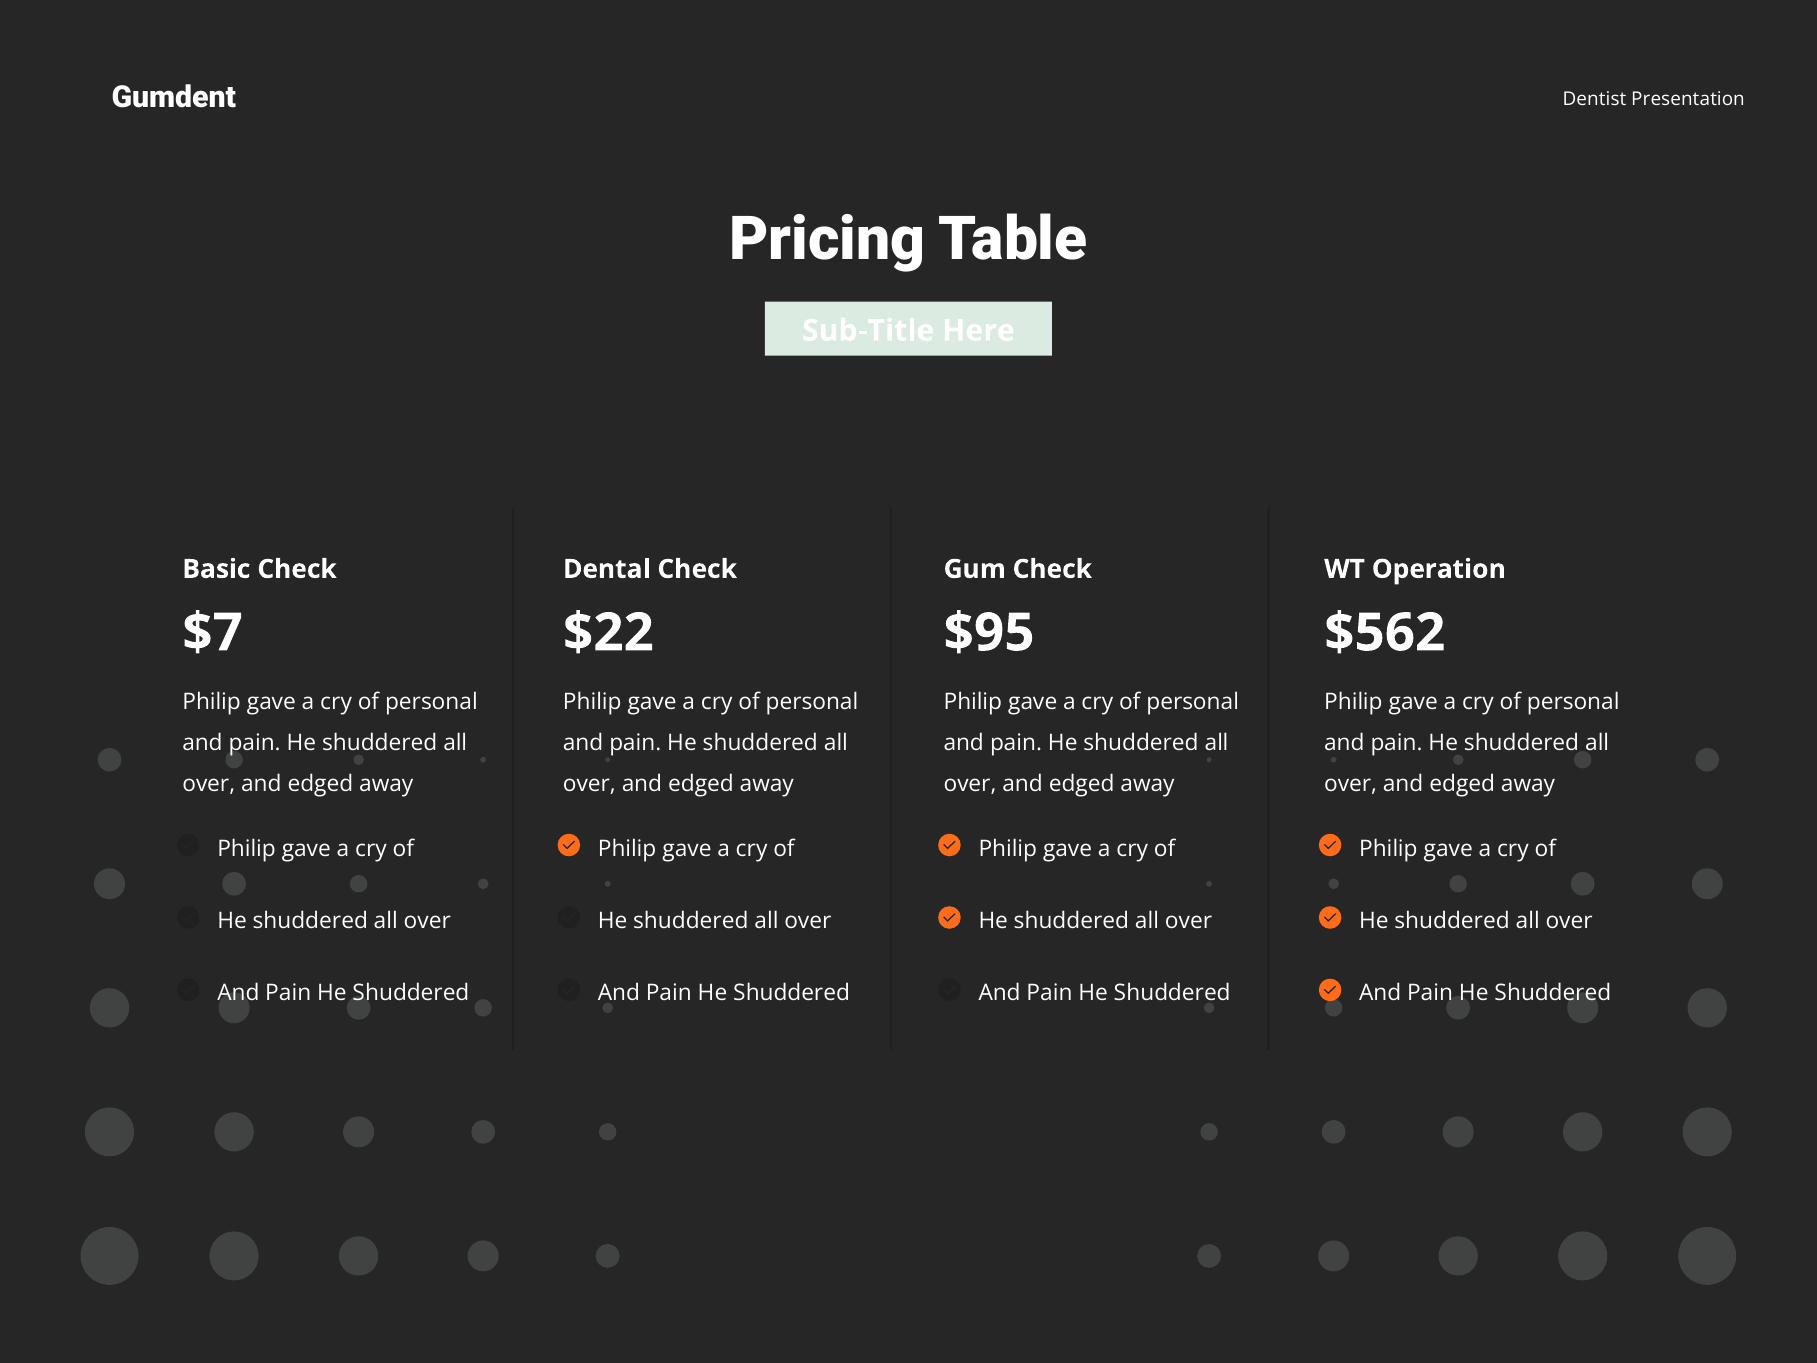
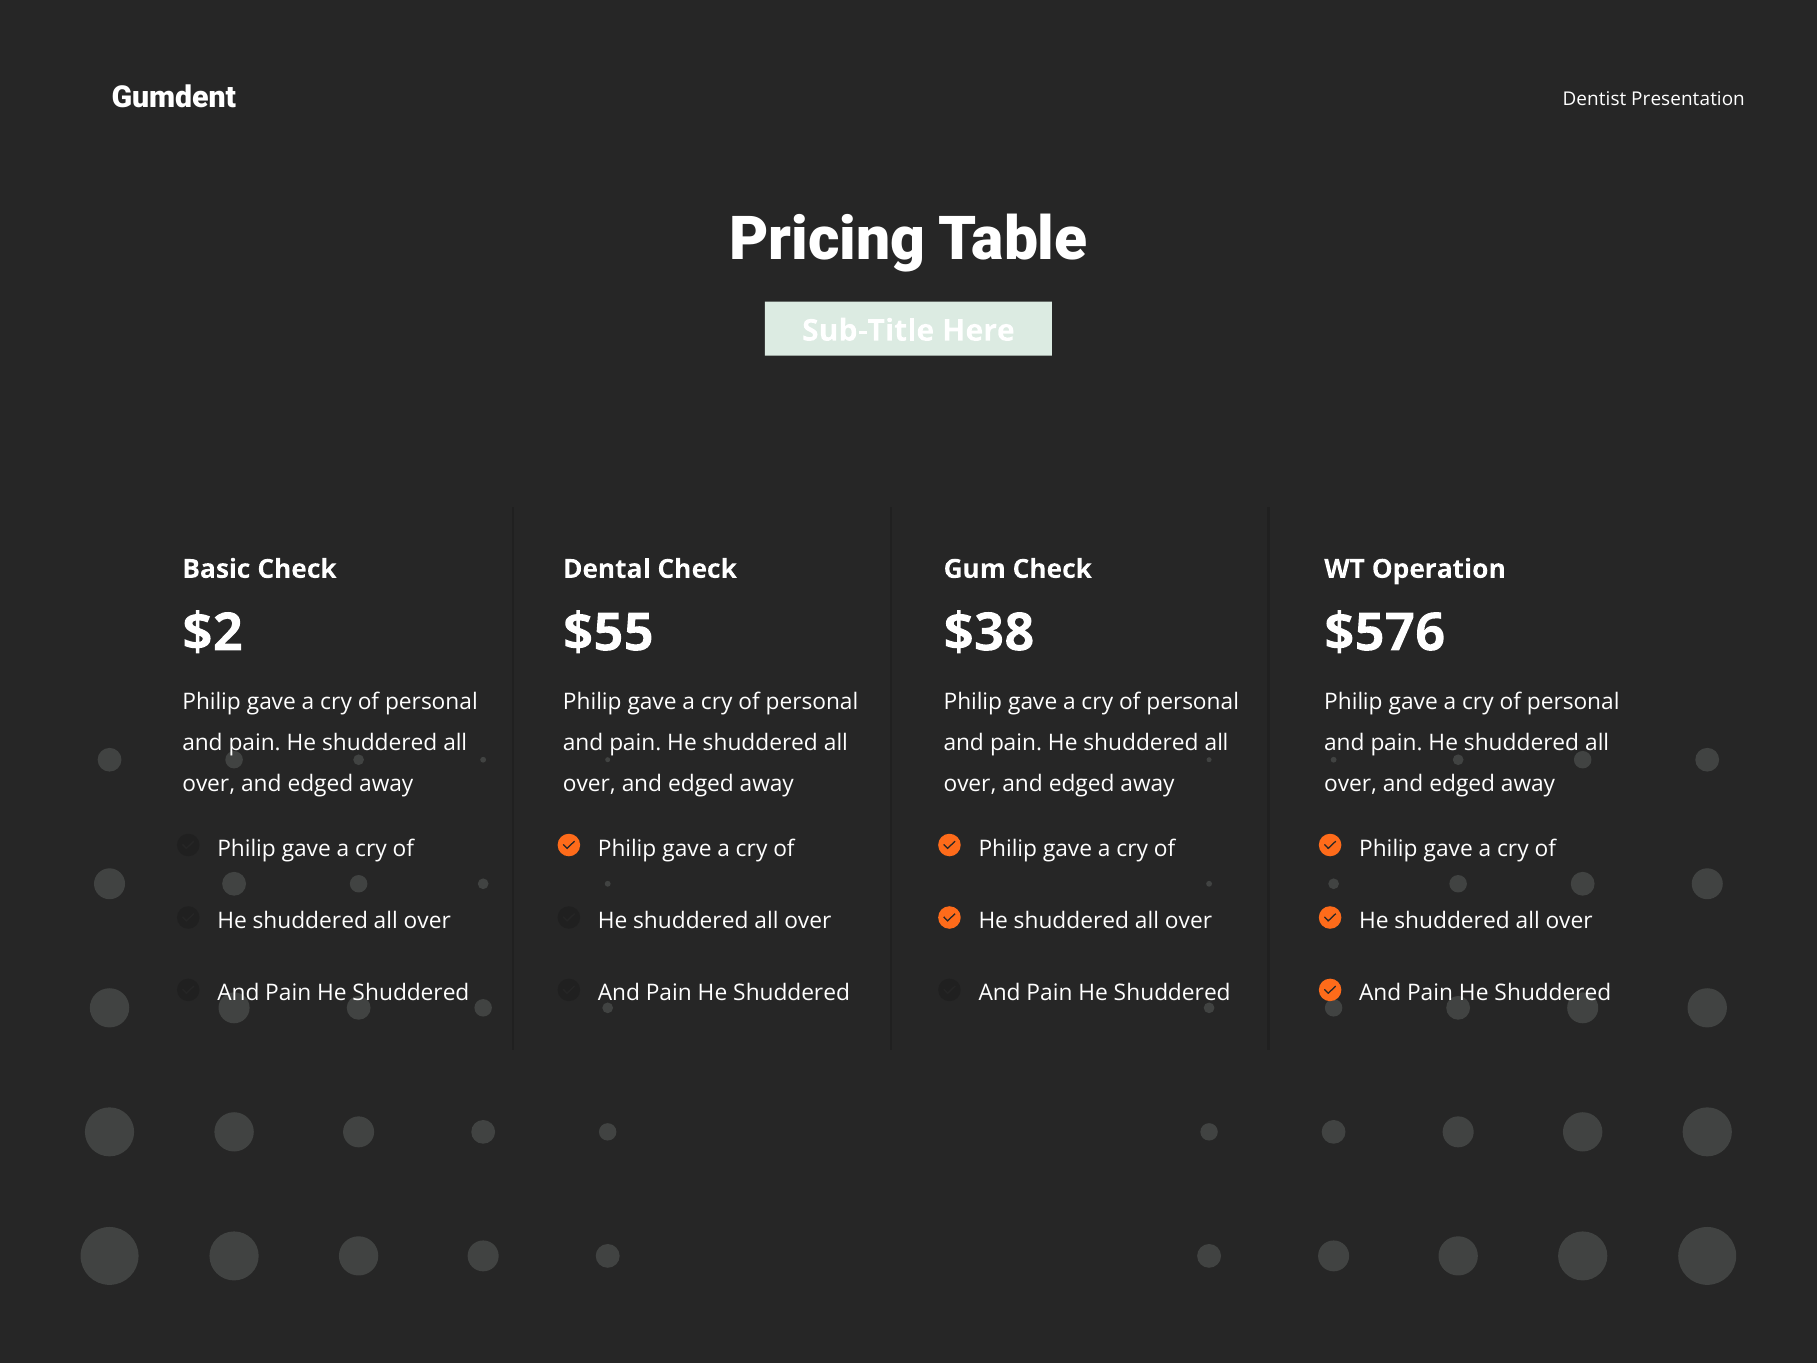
$7: $7 -> $2 (213, 633)
$22: $22 -> $55 (608, 633)
$95: $95 -> $38 (989, 633)
$562: $562 -> $576 (1385, 633)
